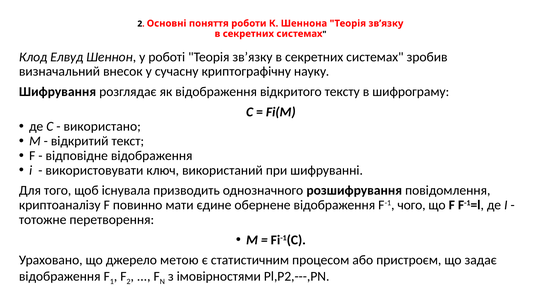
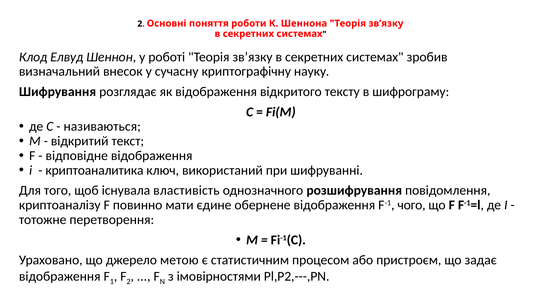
використано: використано -> називаються (102, 127)
використовувати: використовувати -> криптоаналитика (94, 170)
призводить: призводить -> властивість (186, 191)
